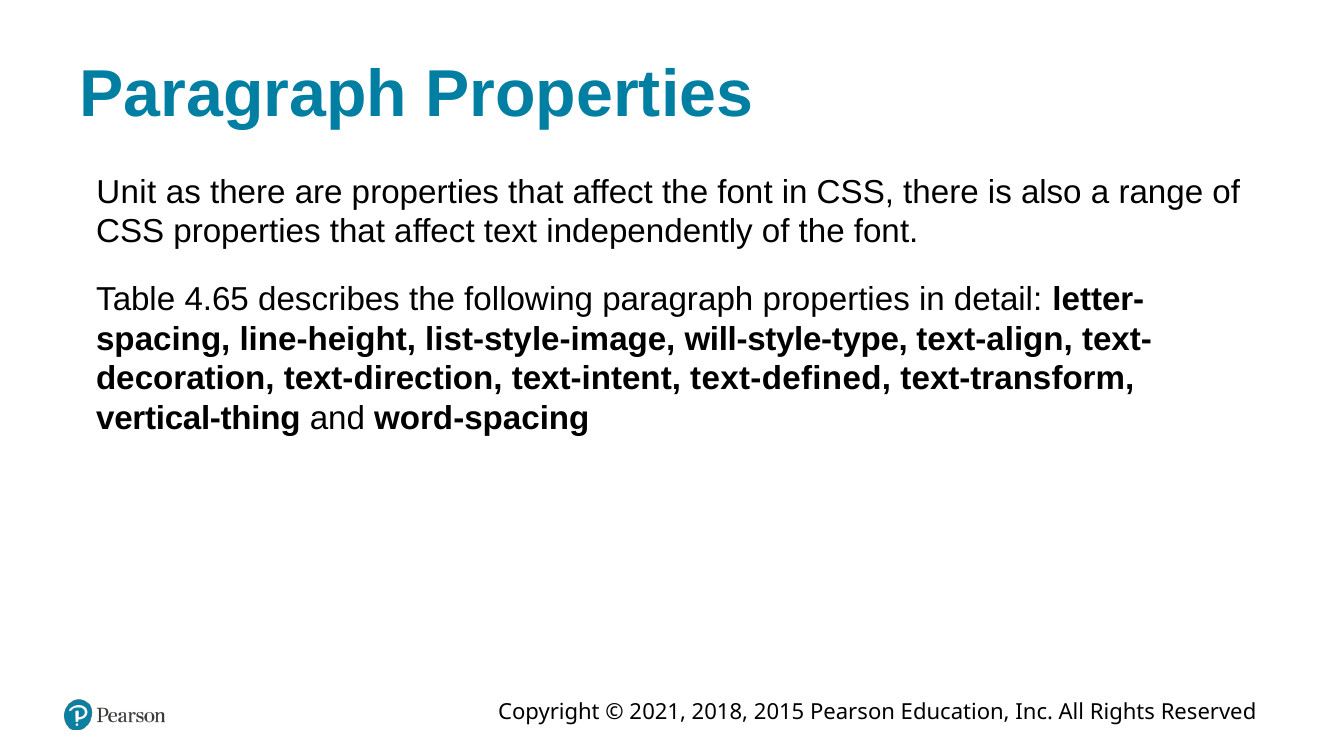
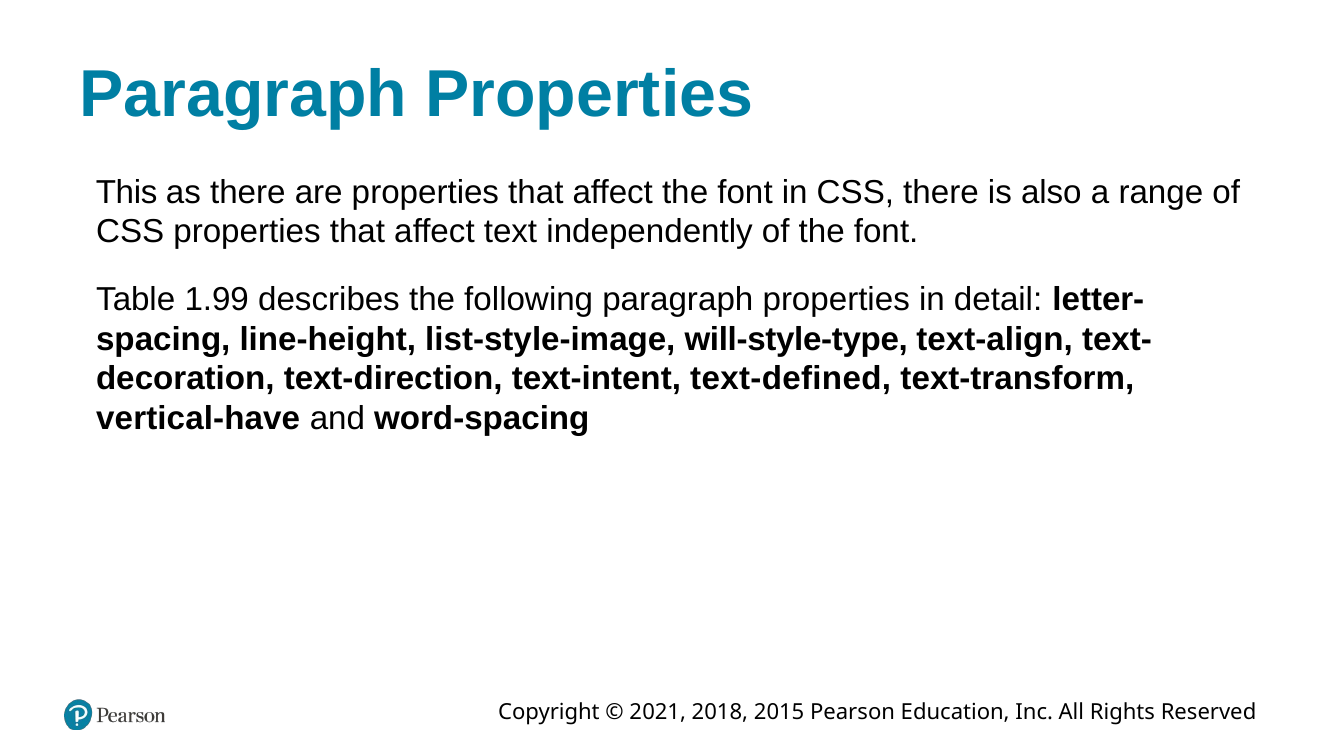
Unit: Unit -> This (127, 192)
4.65: 4.65 -> 1.99 (217, 299)
vertical-thing: vertical-thing -> vertical-have (198, 419)
